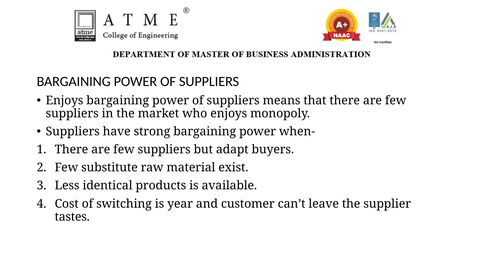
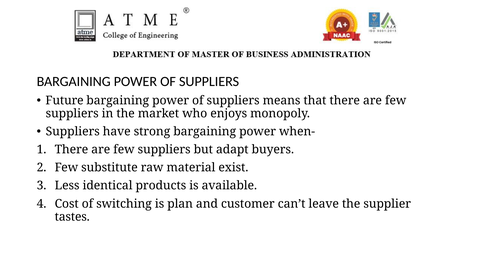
Enjoys: Enjoys -> Future (65, 100)
year: year -> plan (180, 203)
